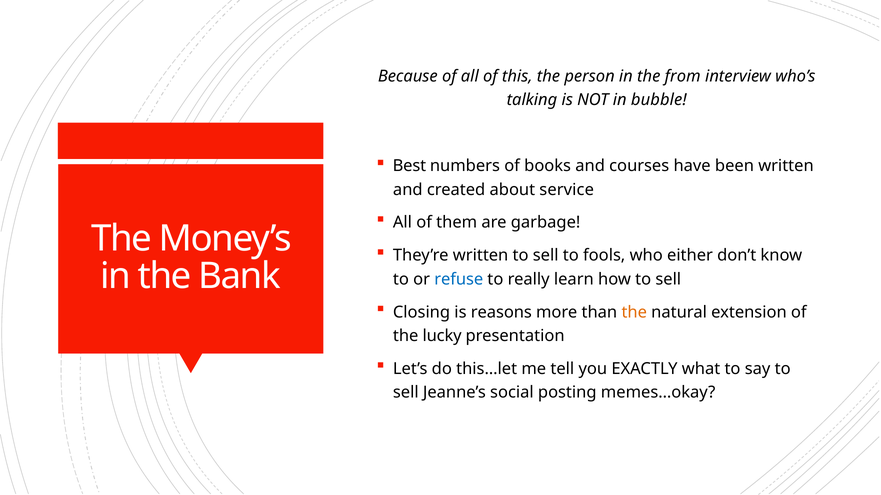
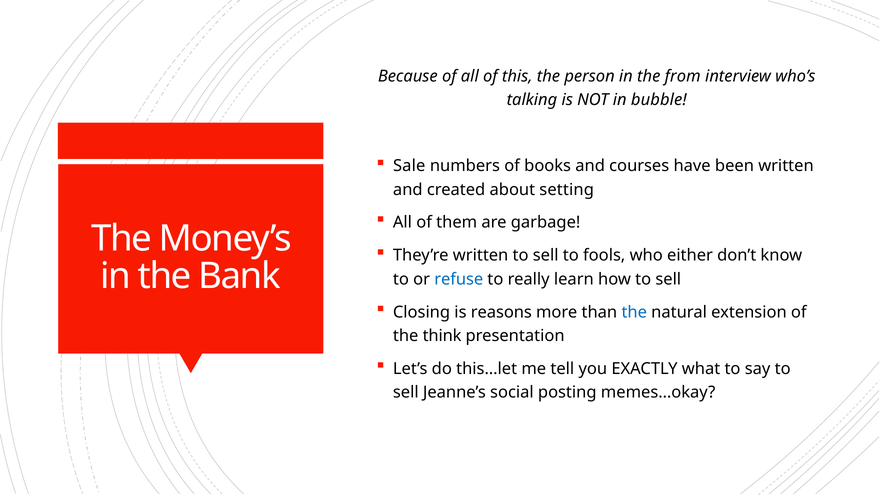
Best: Best -> Sale (409, 166)
service: service -> setting (567, 190)
the colour: orange -> blue (634, 312)
lucky: lucky -> think (442, 336)
